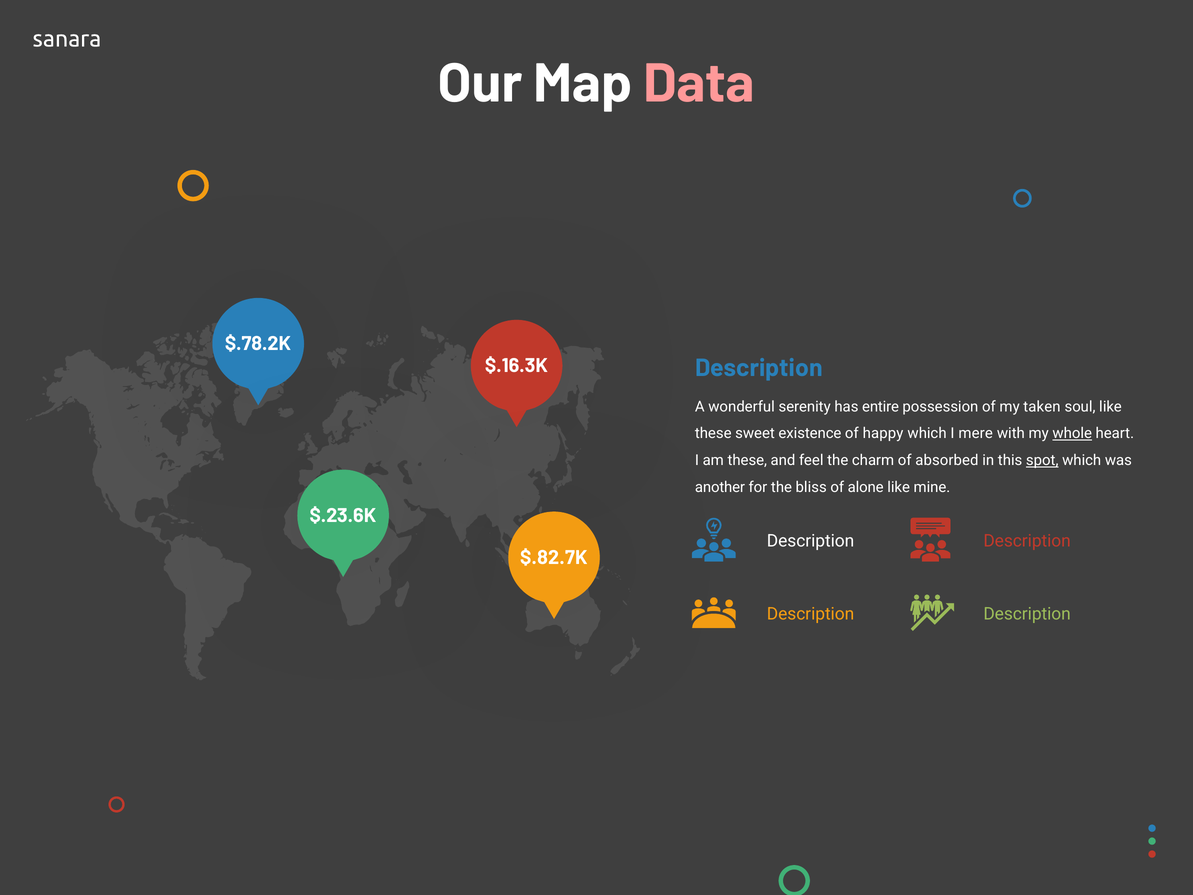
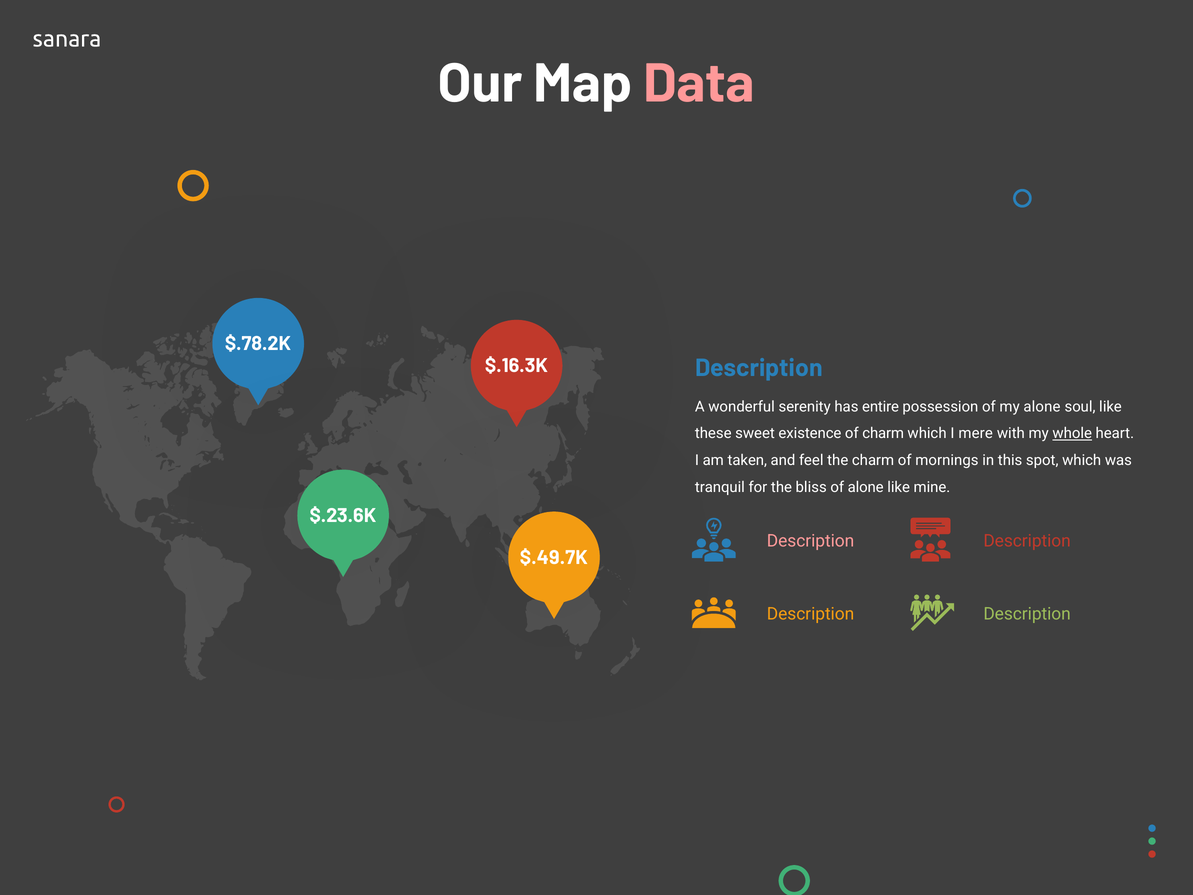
my taken: taken -> alone (1042, 407)
of happy: happy -> charm (883, 433)
am these: these -> taken (747, 460)
absorbed: absorbed -> mornings (947, 460)
spot underline: present -> none (1042, 460)
another: another -> tranquil (720, 487)
Description colour: white -> pink (811, 541)
$.82.7K: $.82.7K -> $.49.7K (554, 557)
